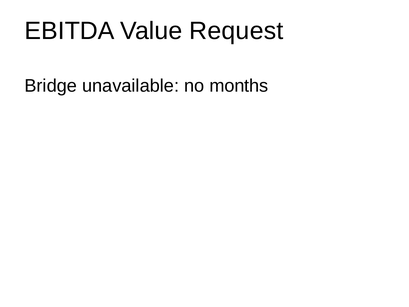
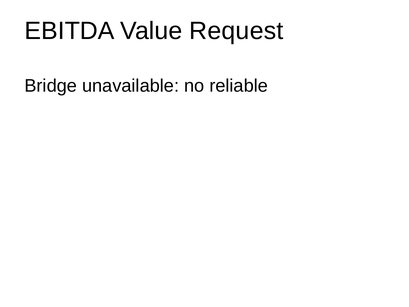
months: months -> reliable (239, 86)
